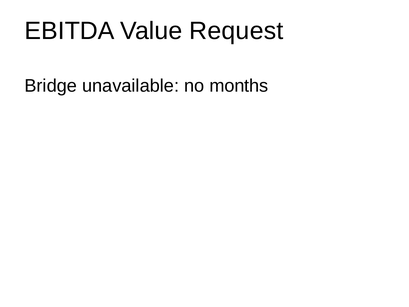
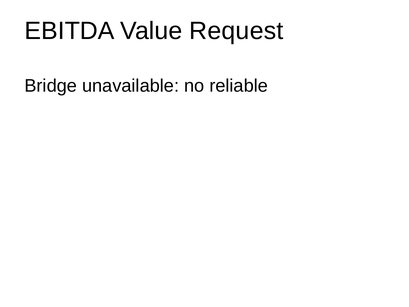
months: months -> reliable (239, 86)
